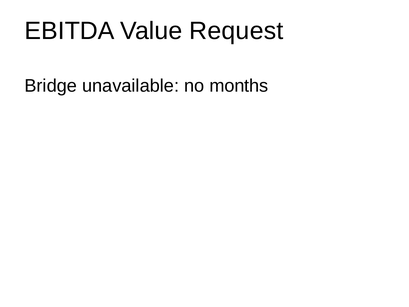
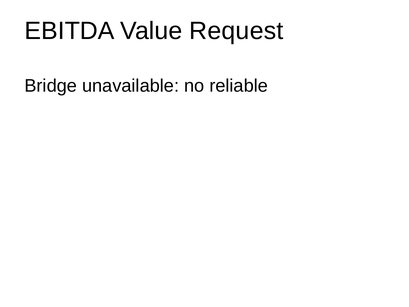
months: months -> reliable (239, 86)
